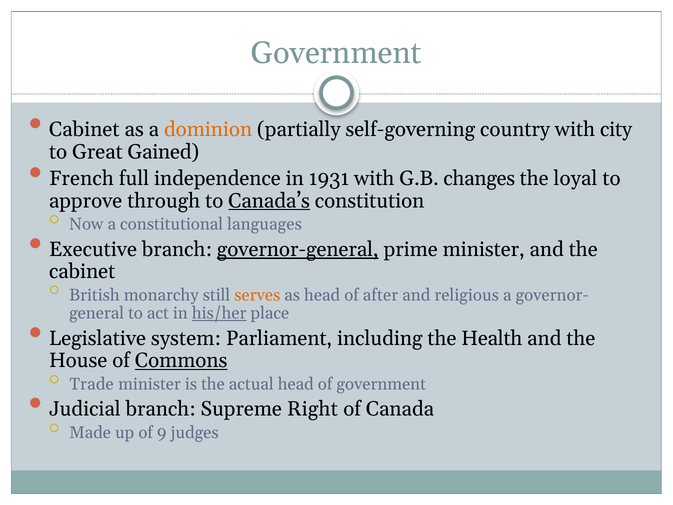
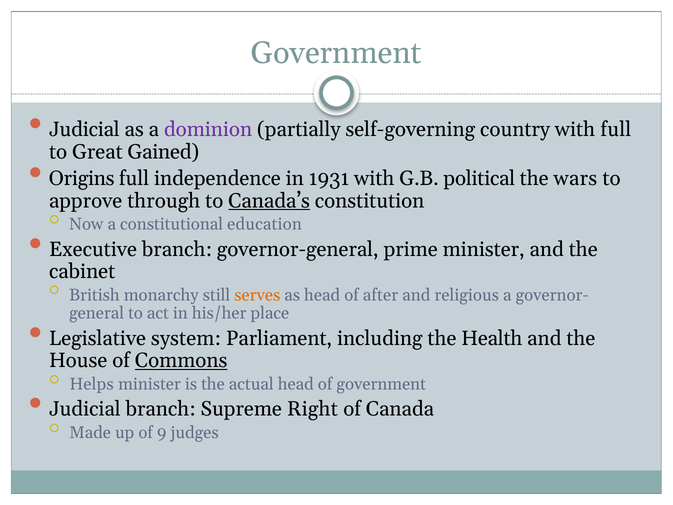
Cabinet: Cabinet -> Judicial (84, 129)
dominion colour: orange -> purple (208, 129)
with city: city -> full (616, 129)
French: French -> Origins (82, 178)
changes: changes -> political (479, 178)
loyal: loyal -> wars (575, 178)
languages: languages -> education (264, 224)
governor-general underline: present -> none (298, 249)
his/her underline: present -> none (219, 313)
Trade: Trade -> Helps (92, 384)
